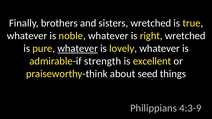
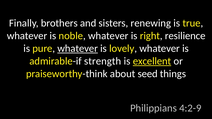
sisters wretched: wretched -> renewing (151, 23)
right wretched: wretched -> resilience (185, 36)
excellent underline: none -> present (152, 61)
4:3-9: 4:3-9 -> 4:2-9 (190, 108)
